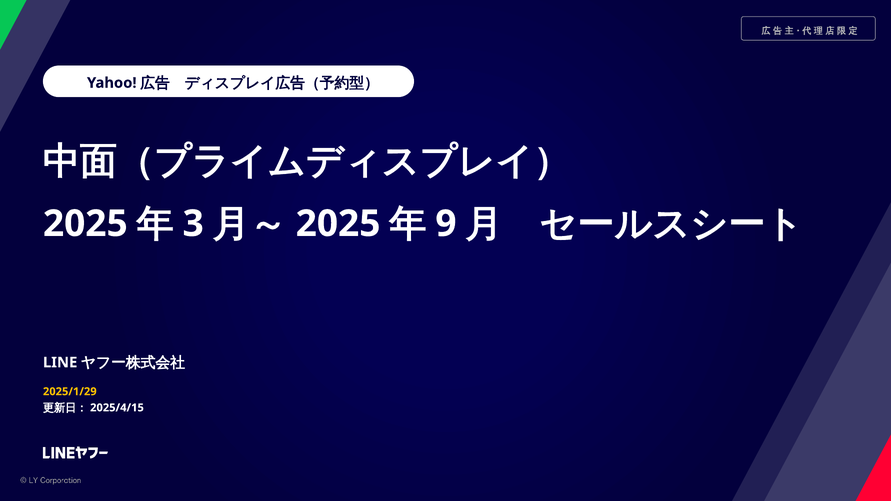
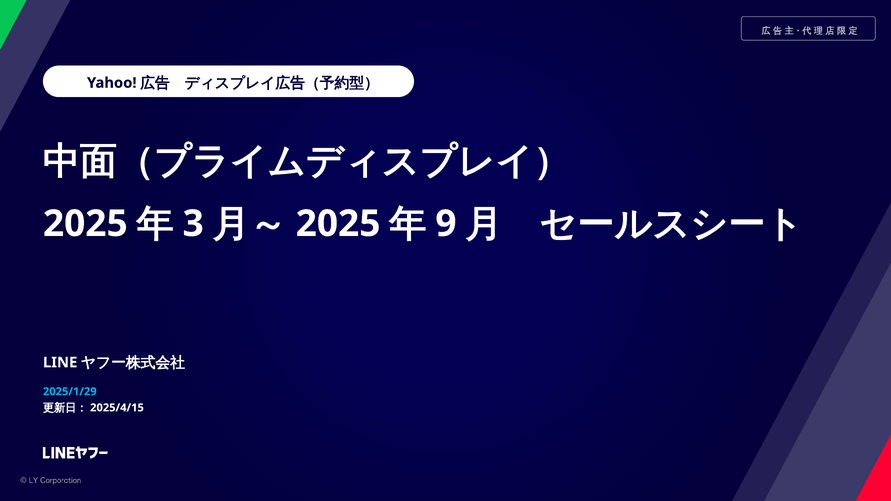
2025/1/29 colour: yellow -> light blue (70, 392)
